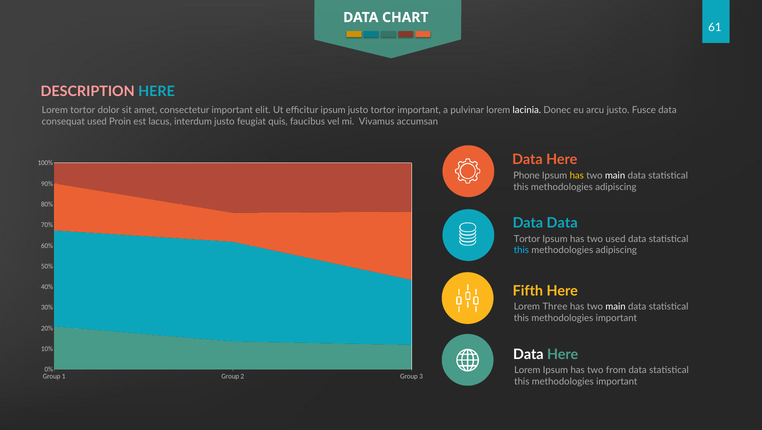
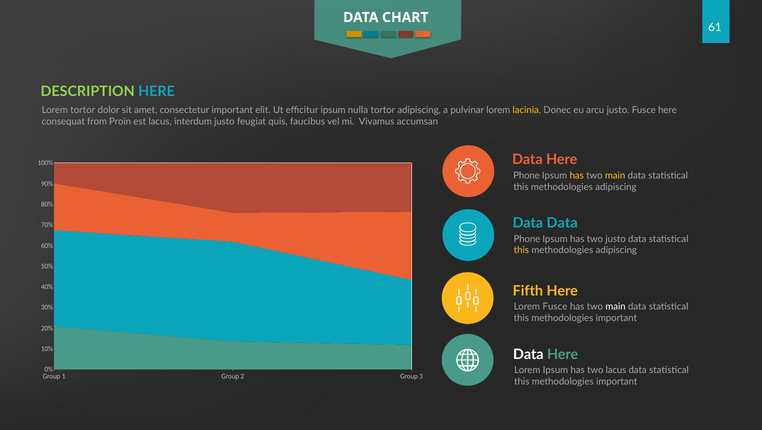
DESCRIPTION colour: pink -> light green (88, 91)
ipsum justo: justo -> nulla (358, 110)
tortor important: important -> adipiscing (419, 110)
lacinia colour: white -> yellow (527, 110)
Fusce data: data -> here (668, 110)
consequat used: used -> from (97, 122)
main colour: white -> yellow (615, 175)
Tortor: Tortor -> Phone (527, 239)
two used: used -> justo (616, 239)
this colour: light blue -> yellow (521, 250)
Lorem Three: Three -> Fusce (555, 307)
two from: from -> lacus (616, 370)
